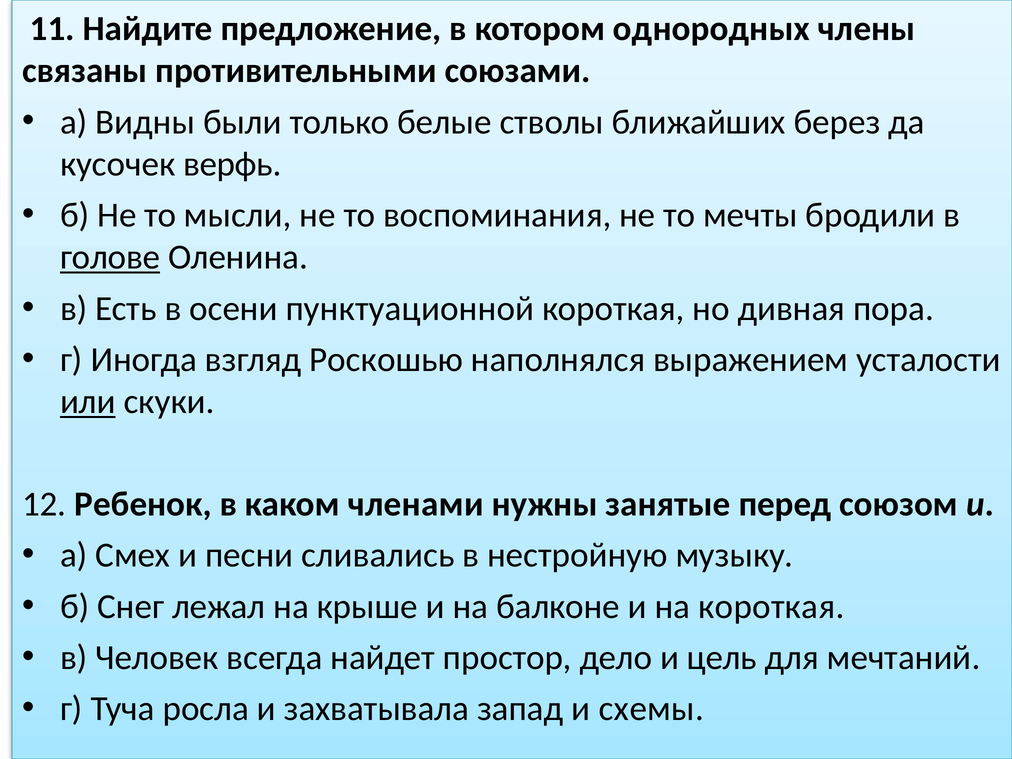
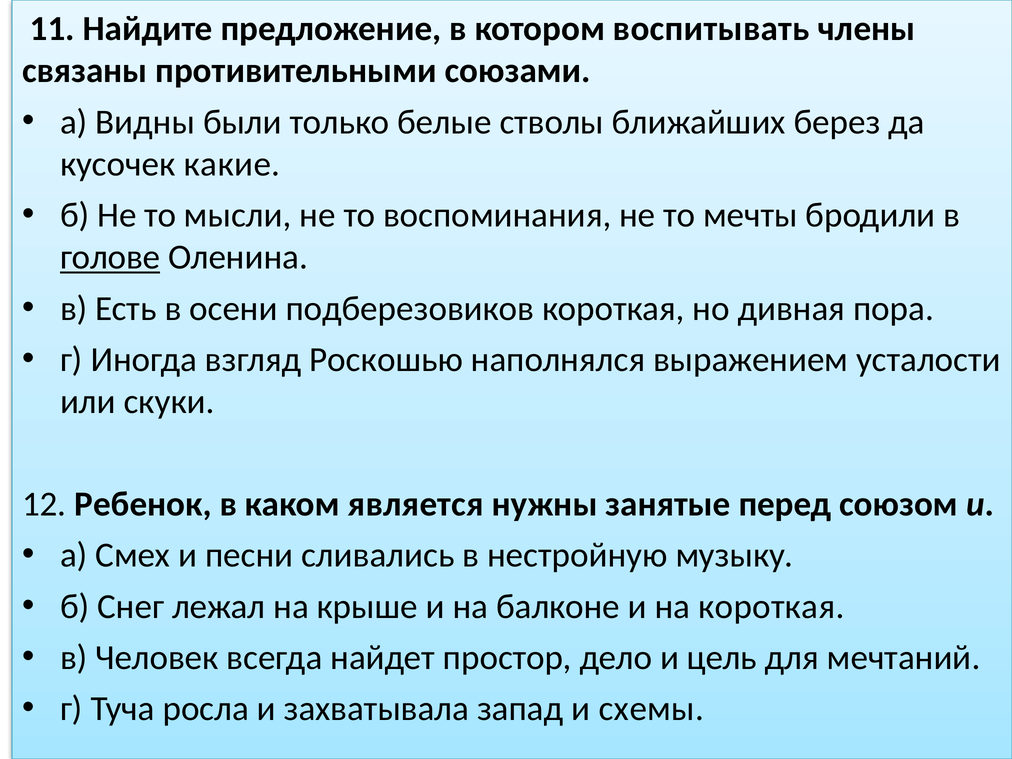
однородных: однородных -> воспитывать (711, 29)
верфь: верфь -> какие (232, 164)
пунктуационной: пунктуационной -> подберезовиков (410, 309)
или underline: present -> none (88, 402)
членами: членами -> является (416, 504)
